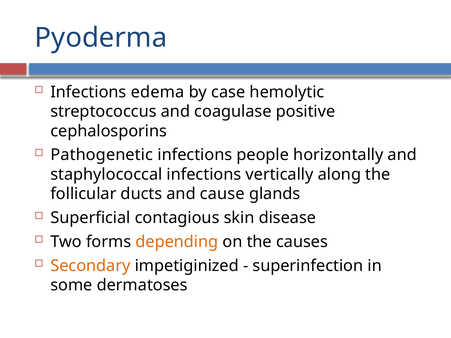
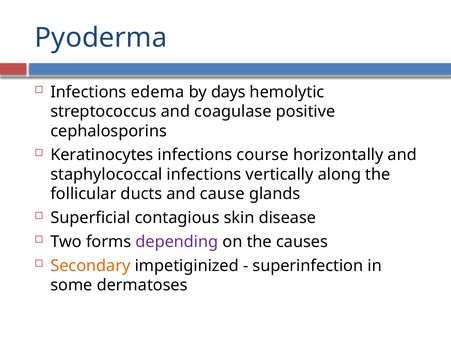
case: case -> days (228, 92)
Pathogenetic: Pathogenetic -> Keratinocytes (102, 155)
people: people -> course (263, 155)
depending colour: orange -> purple (177, 242)
